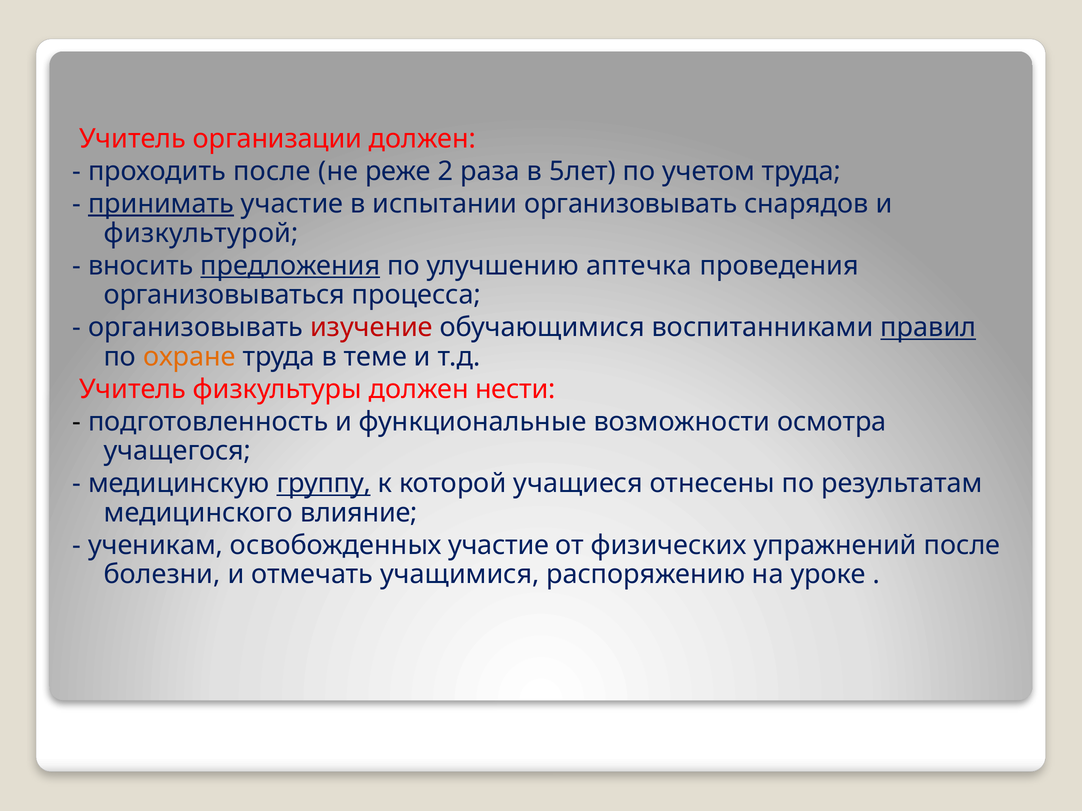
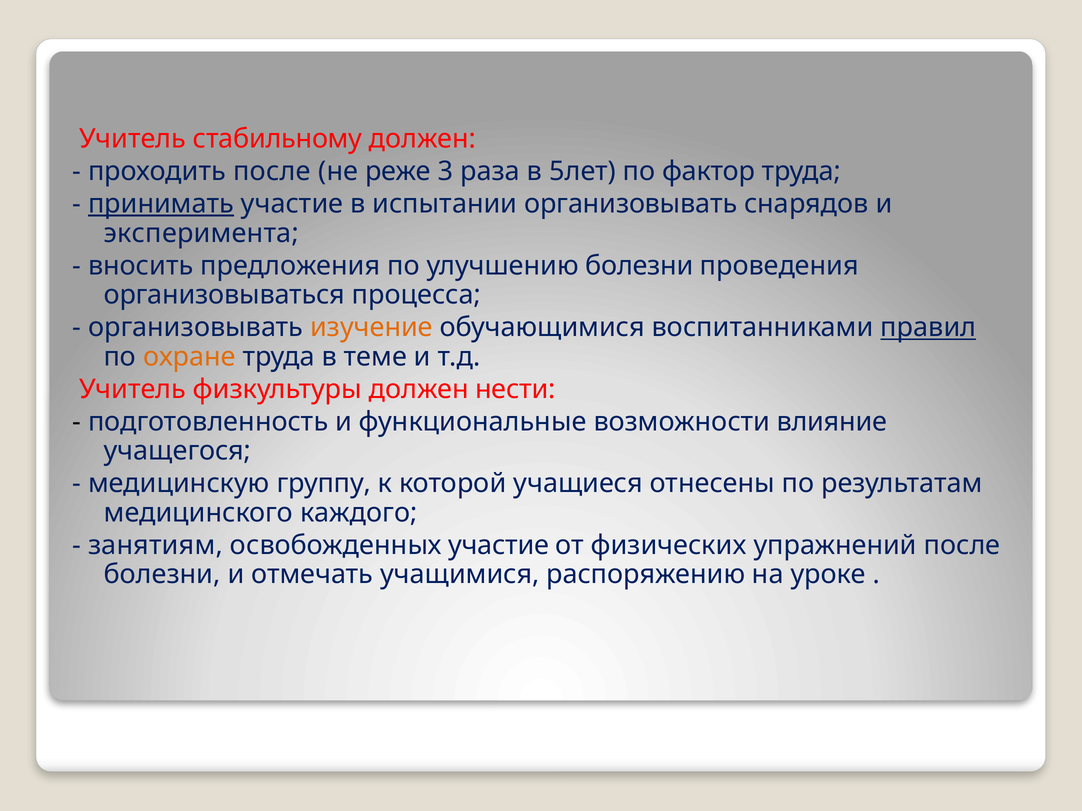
организации: организации -> стабильному (278, 139)
2: 2 -> 3 (445, 171)
учетом: учетом -> фактор (709, 171)
физкультурой: физкультурой -> эксперимента (201, 233)
предложения underline: present -> none (290, 266)
улучшению аптечка: аптечка -> болезни (639, 266)
изучение colour: red -> orange (371, 328)
осмотра: осмотра -> влияние (832, 422)
группу underline: present -> none (324, 484)
влияние: влияние -> каждого (359, 513)
ученикам: ученикам -> занятиям (155, 546)
